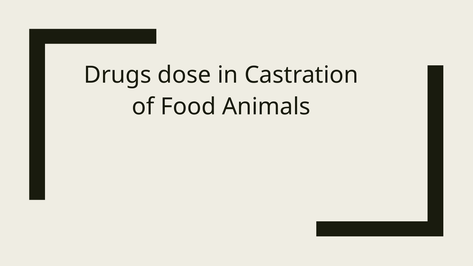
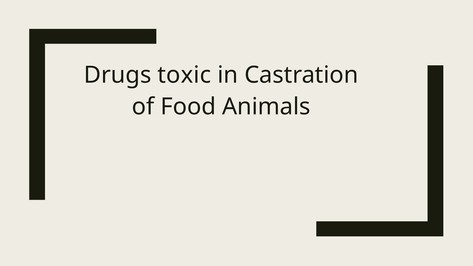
dose: dose -> toxic (184, 75)
